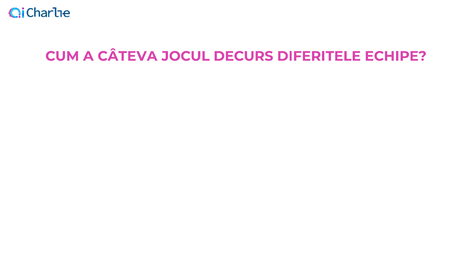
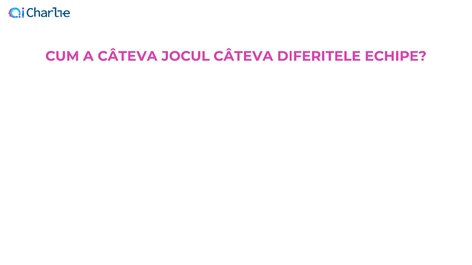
JOCUL DECURS: DECURS -> CÂTEVA (243, 56)
